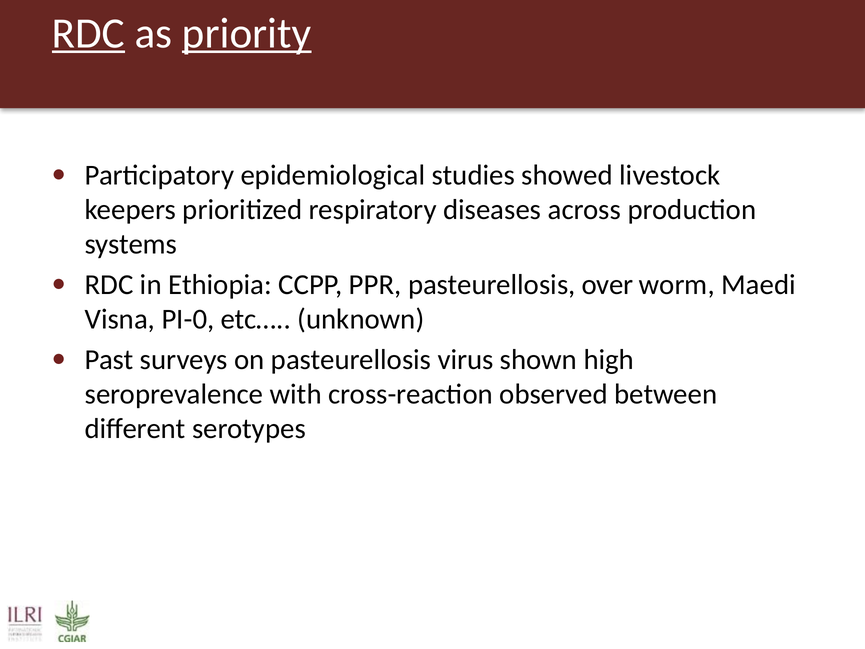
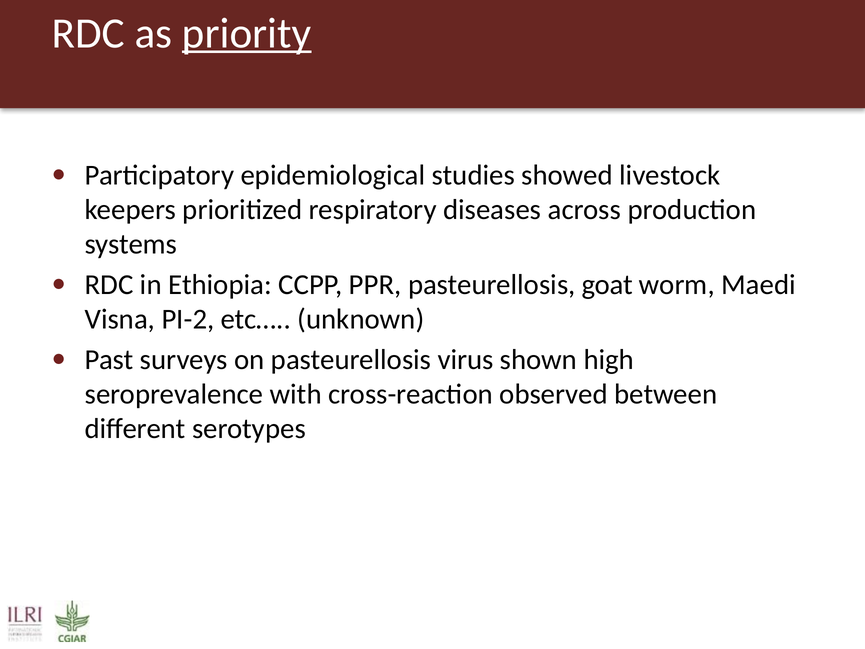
RDC underline: present -> none (88, 33)
over: over -> goat (607, 285)
PI-0: PI-0 -> PI-2 (188, 319)
